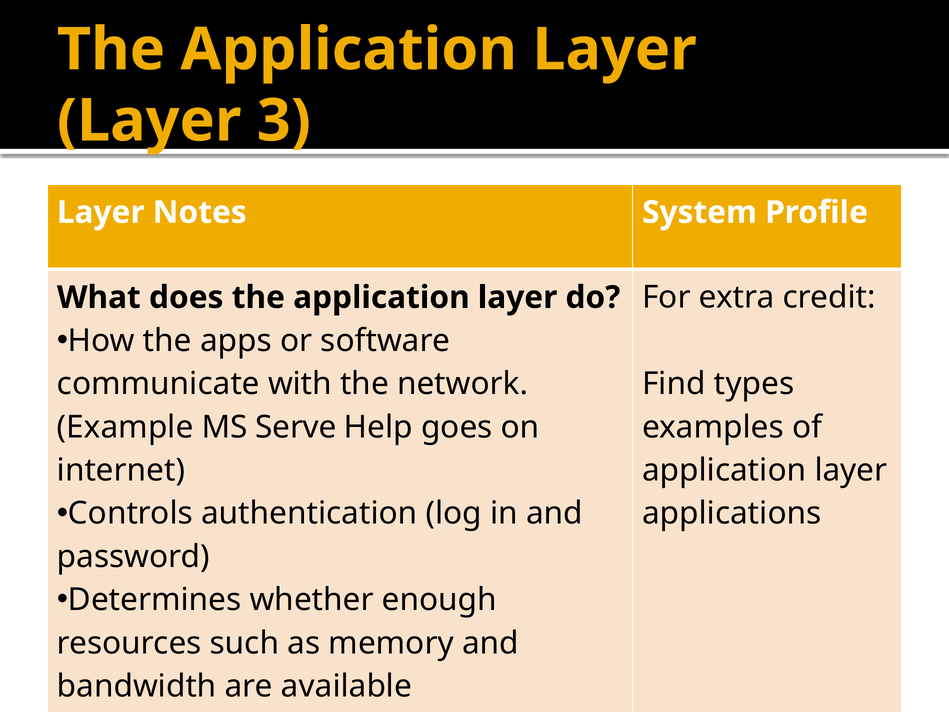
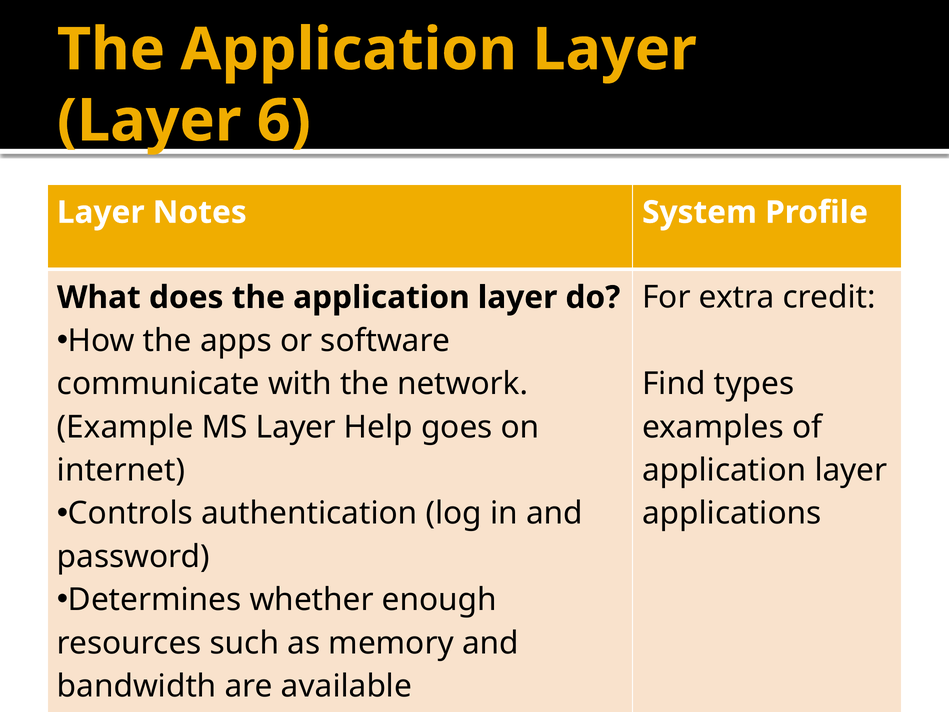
3: 3 -> 6 (284, 121)
MS Serve: Serve -> Layer (296, 427)
